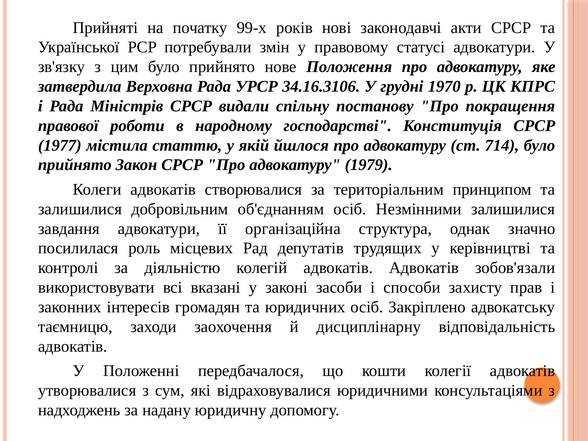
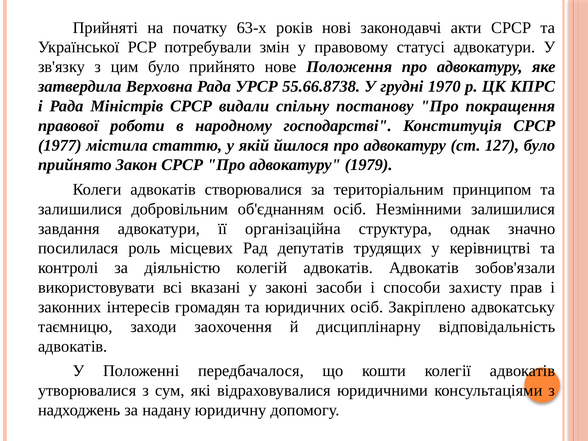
99-х: 99-х -> 63-х (252, 28)
34.16.3106: 34.16.3106 -> 55.66.8738 (321, 86)
714: 714 -> 127 (502, 145)
